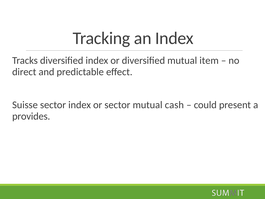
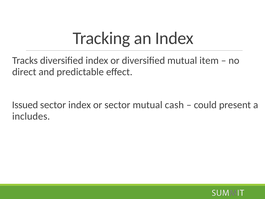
Suisse: Suisse -> Issued (25, 105)
provides: provides -> includes (31, 116)
